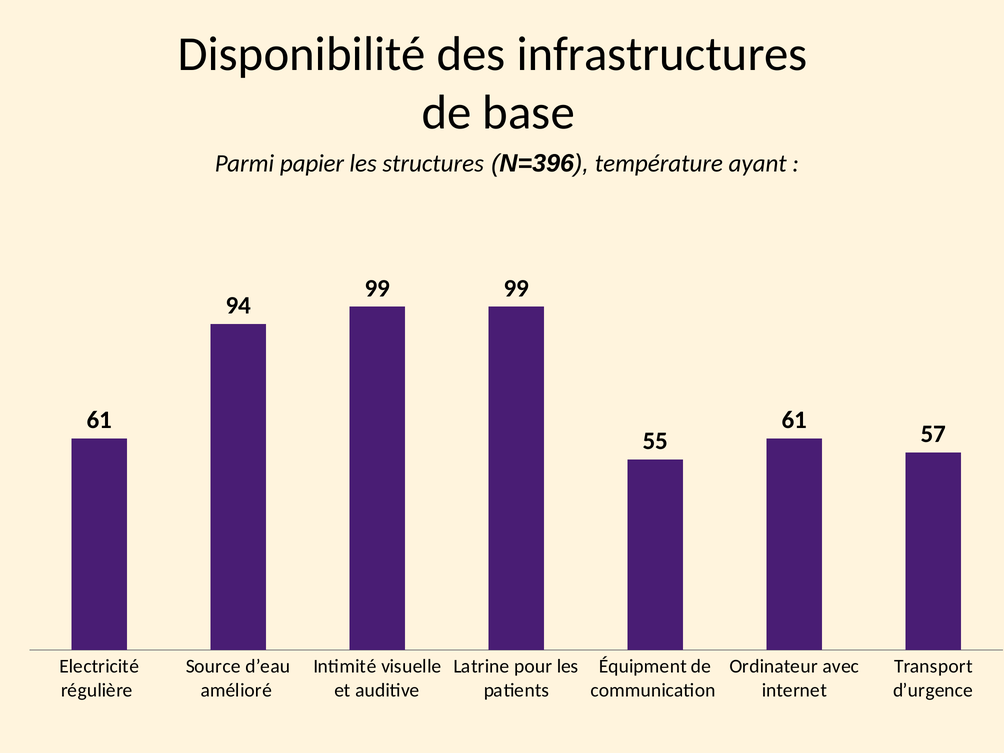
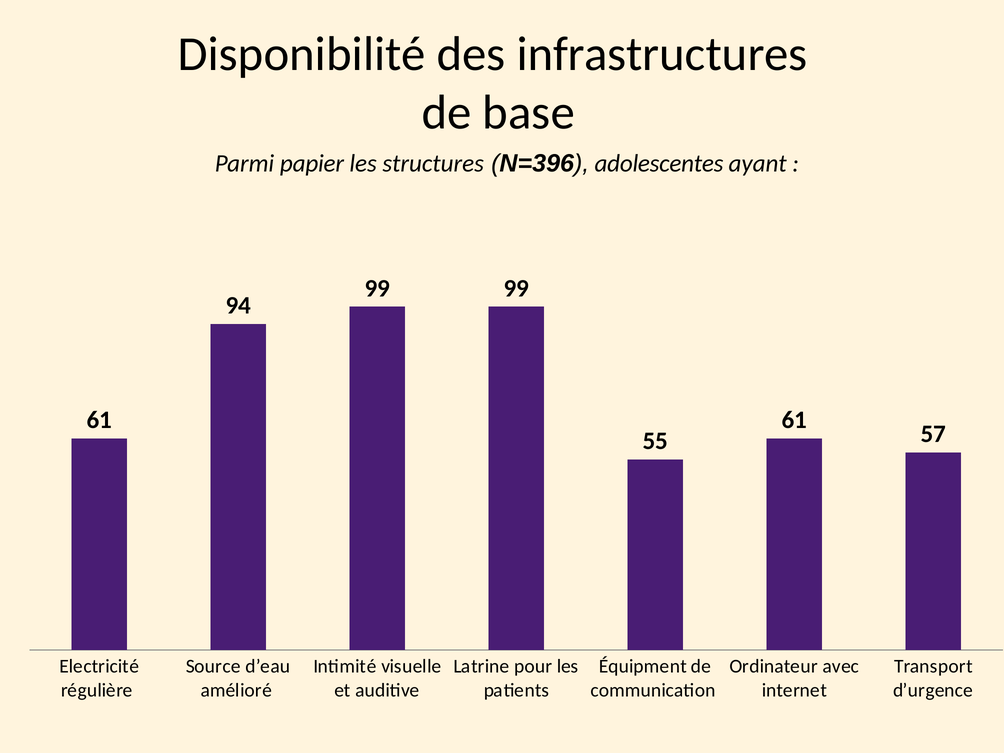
température: température -> adolescentes (659, 164)
